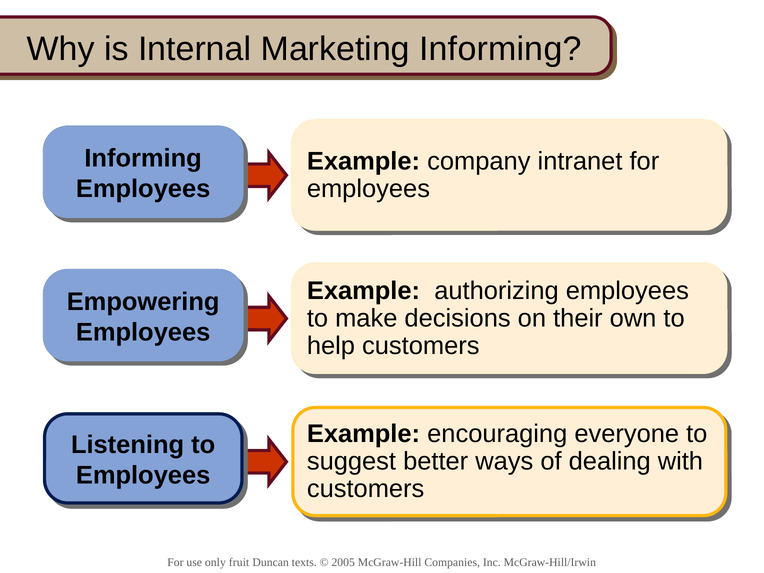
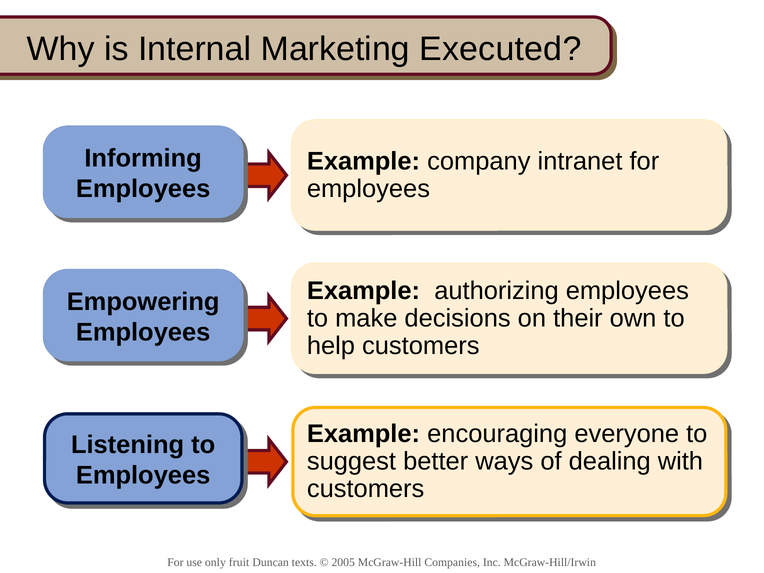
Marketing Informing: Informing -> Executed (500, 49)
